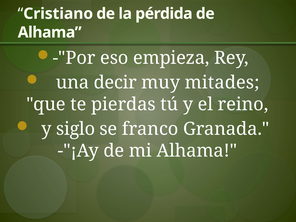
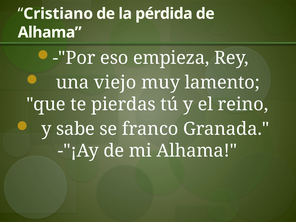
decir: decir -> viejo (115, 83)
mitades: mitades -> lamento (222, 83)
siglo: siglo -> sabe (76, 129)
